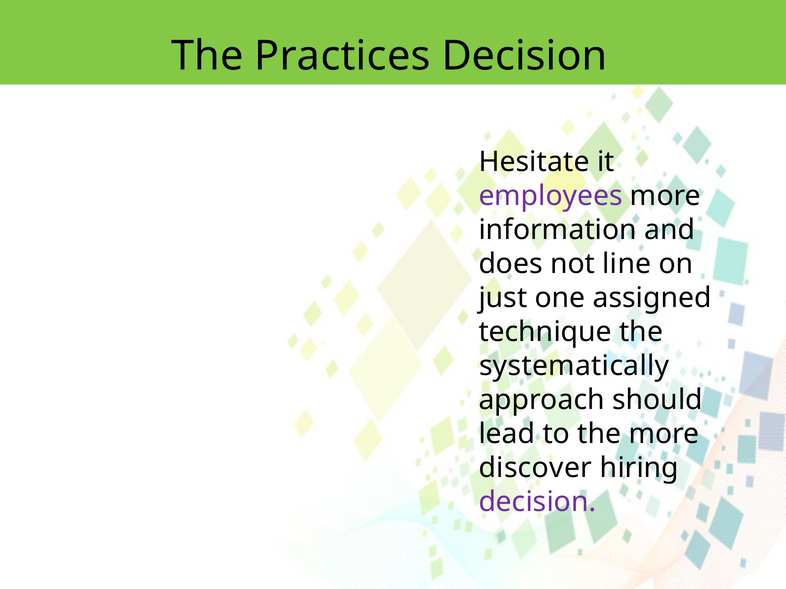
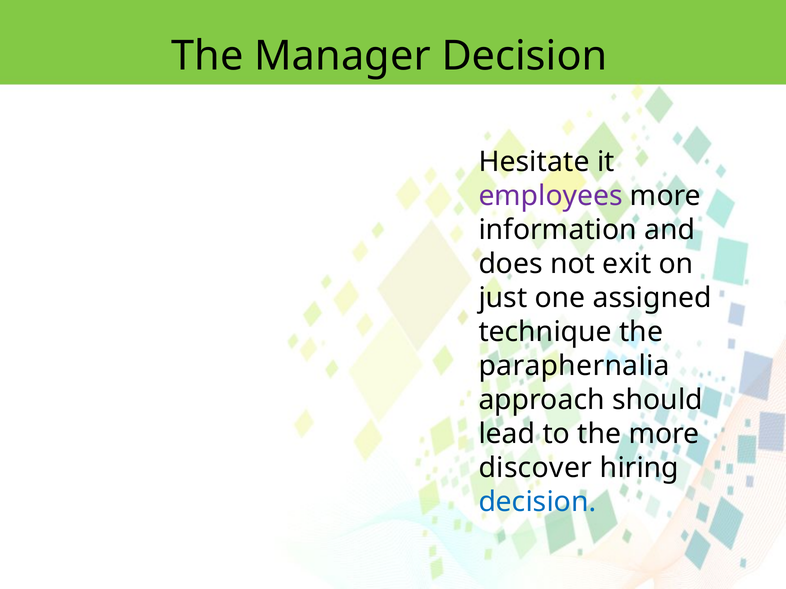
Practices: Practices -> Manager (342, 56)
line: line -> exit (627, 264)
systematically: systematically -> paraphernalia (574, 366)
decision colour: purple -> blue (537, 502)
